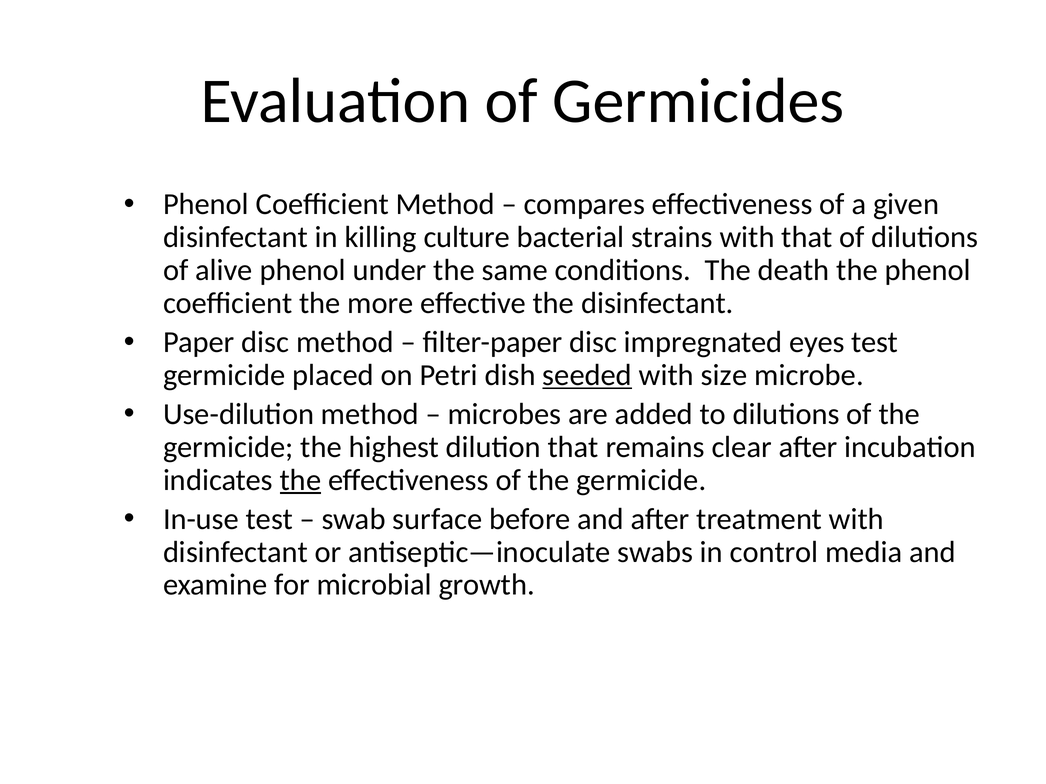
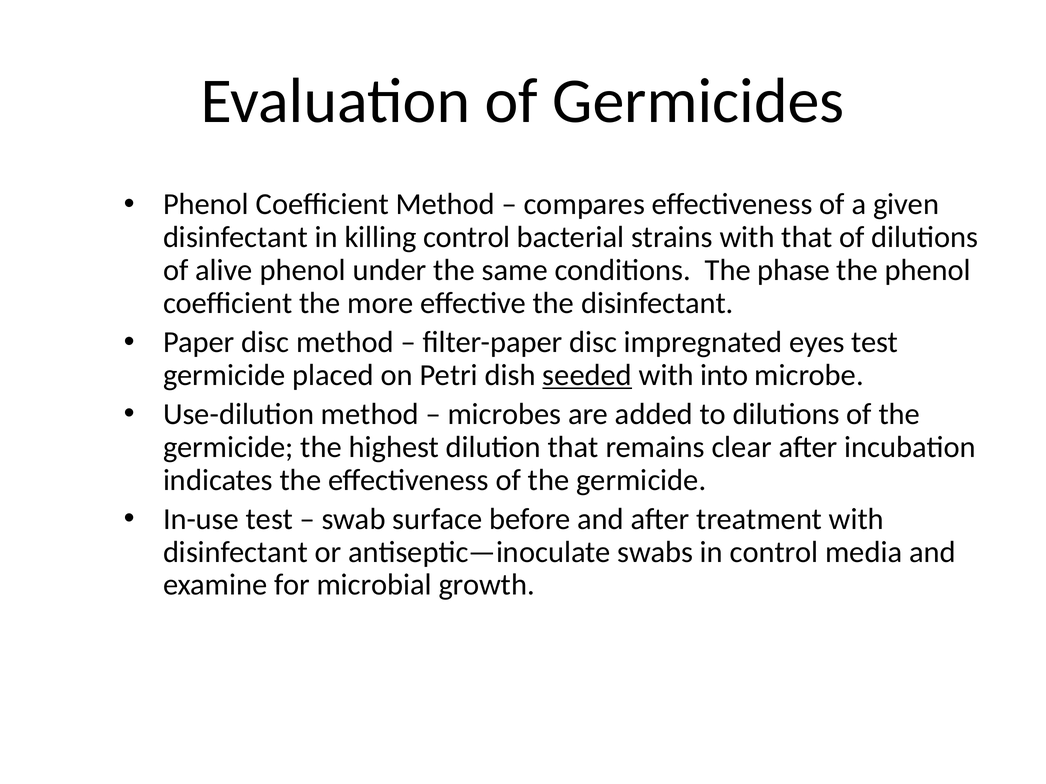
killing culture: culture -> control (467, 238)
death: death -> phase (794, 270)
size: size -> into (724, 375)
the underline: present -> none (300, 480)
